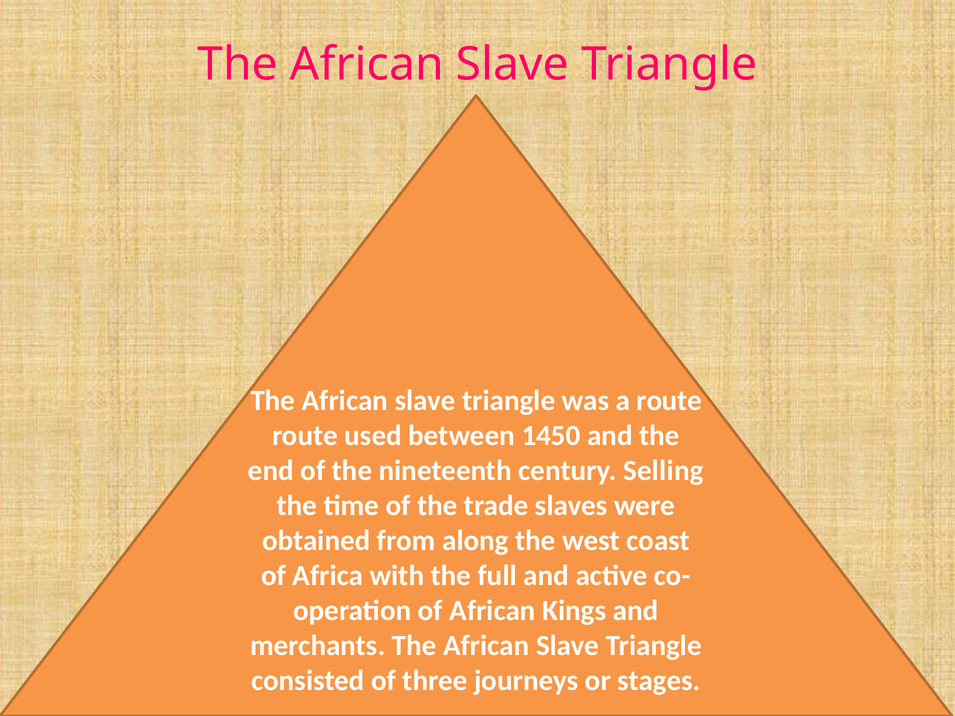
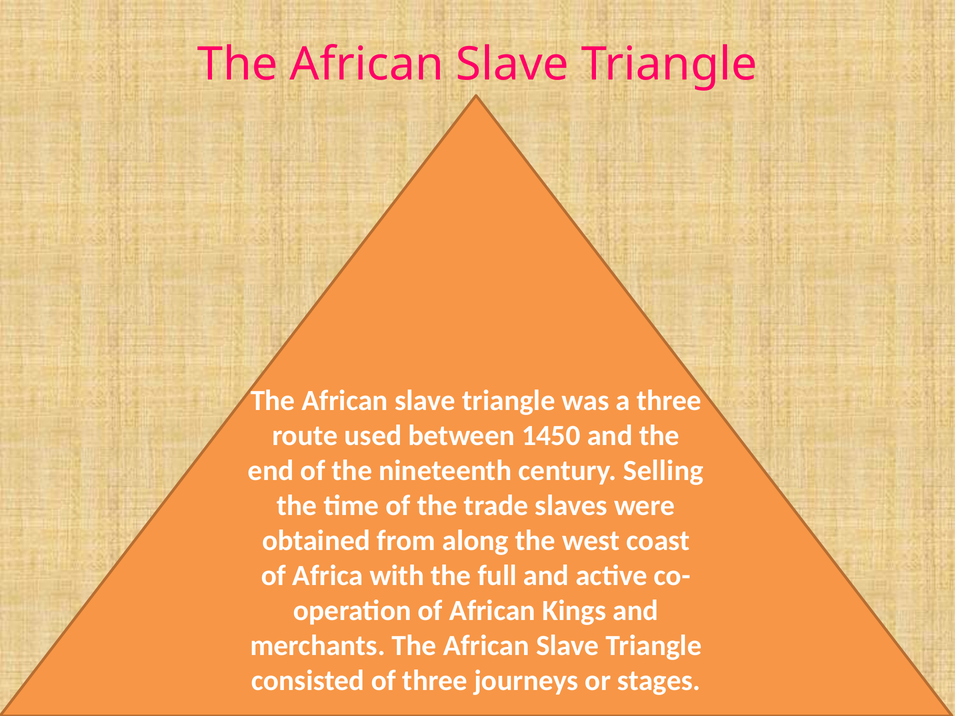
a route: route -> three (669, 401)
